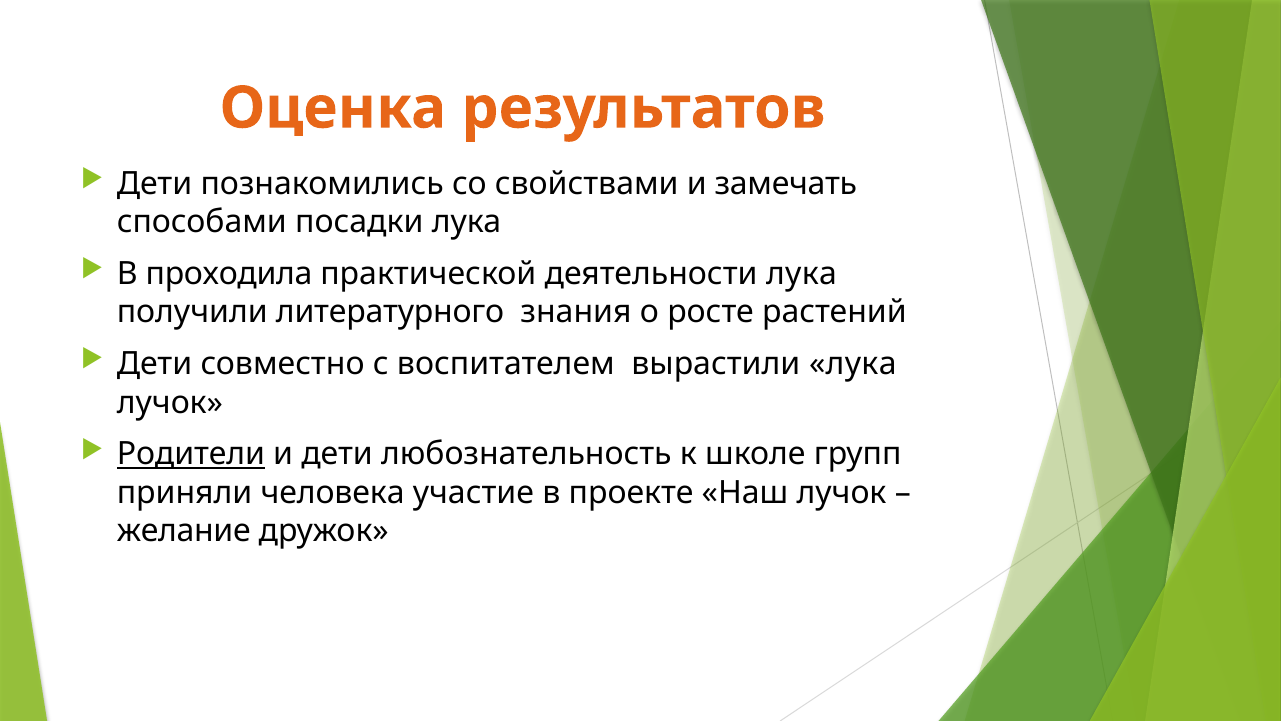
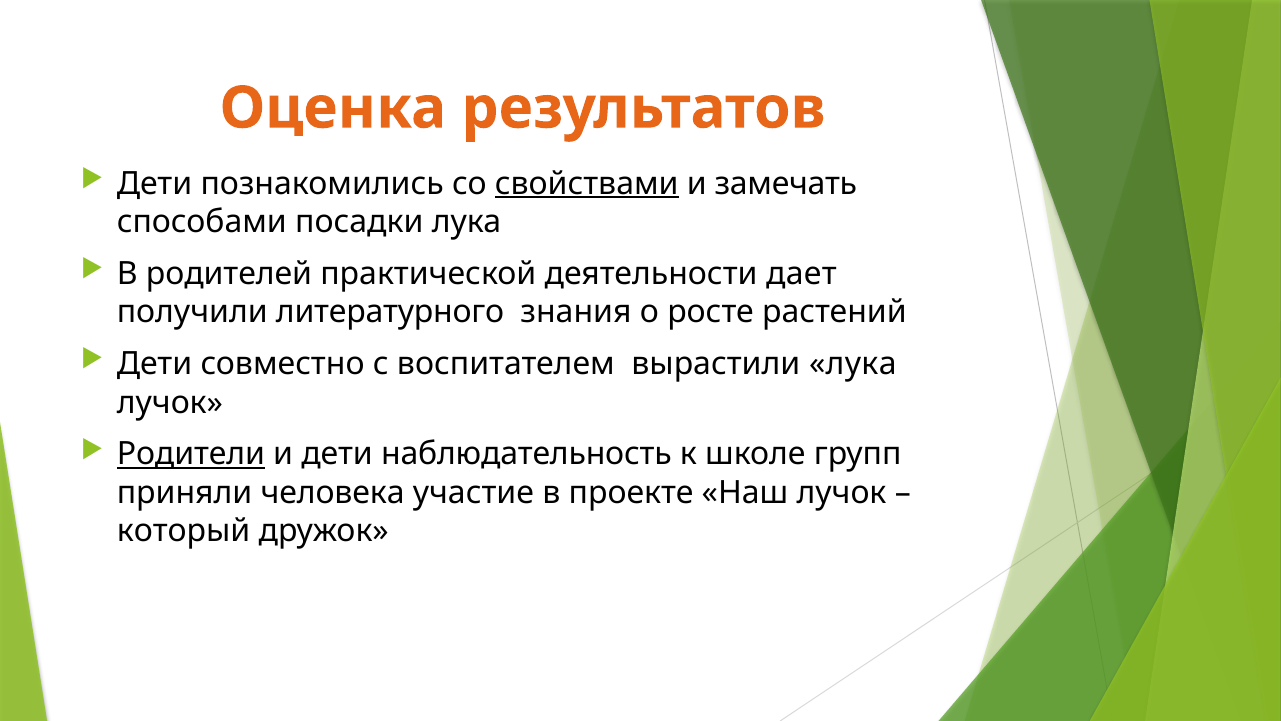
свойствами underline: none -> present (587, 183)
проходила: проходила -> родителей (229, 274)
деятельности лука: лука -> дает (801, 274)
любознательность: любознательность -> наблюдательность (526, 454)
желание: желание -> который (184, 531)
